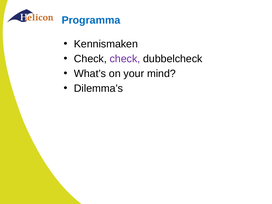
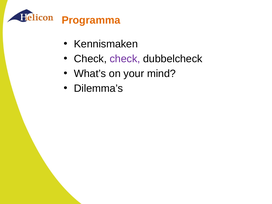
Programma colour: blue -> orange (91, 20)
